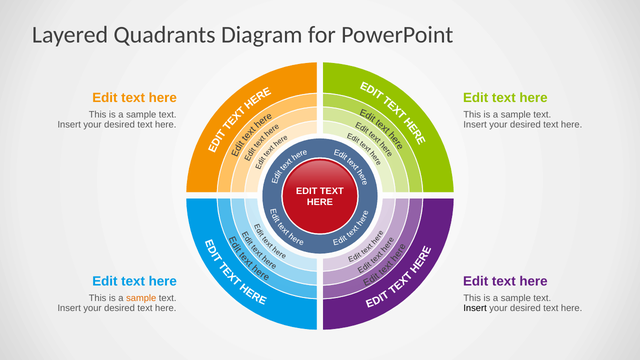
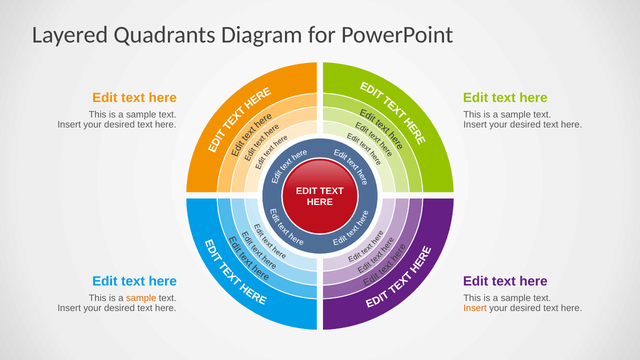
Insert colour: black -> orange (475, 308)
